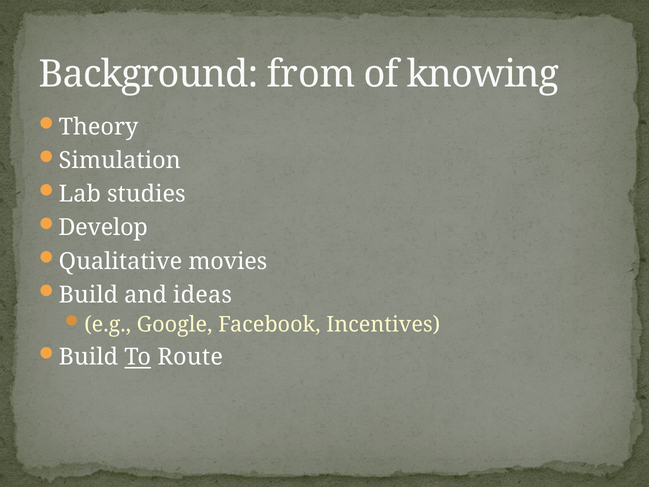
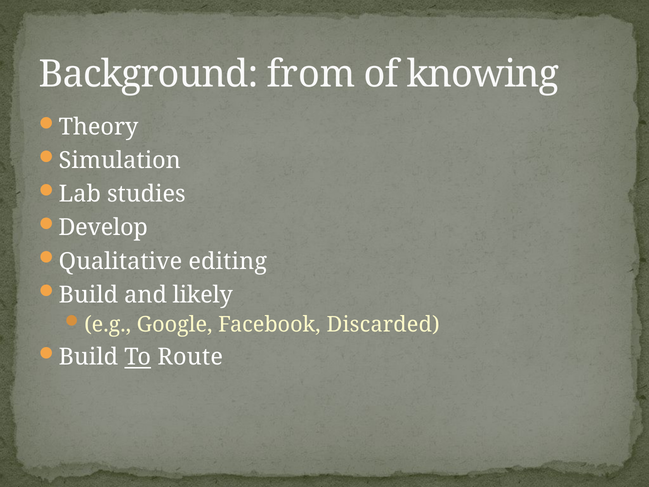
movies: movies -> editing (228, 261)
ideas: ideas -> likely (203, 295)
Incentives: Incentives -> Discarded (383, 324)
